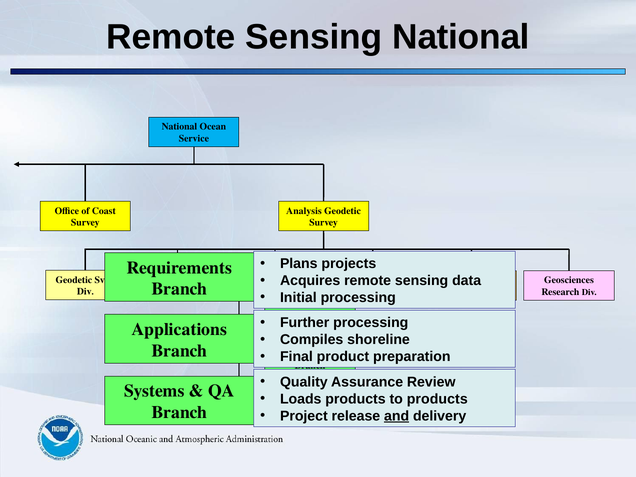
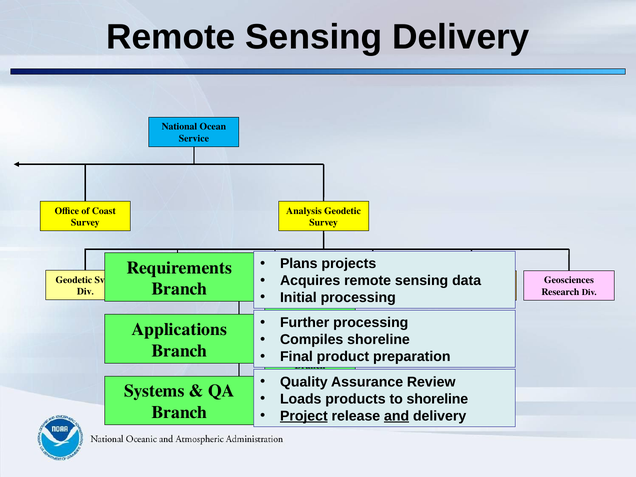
Sensing National: National -> Delivery (461, 37)
to products: products -> shoreline (437, 399)
Project underline: none -> present (304, 416)
